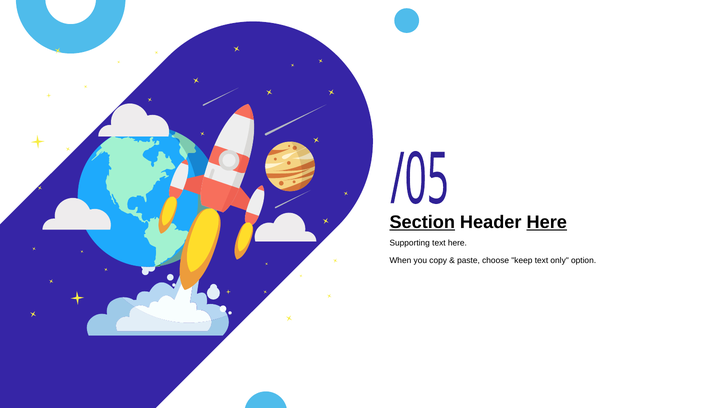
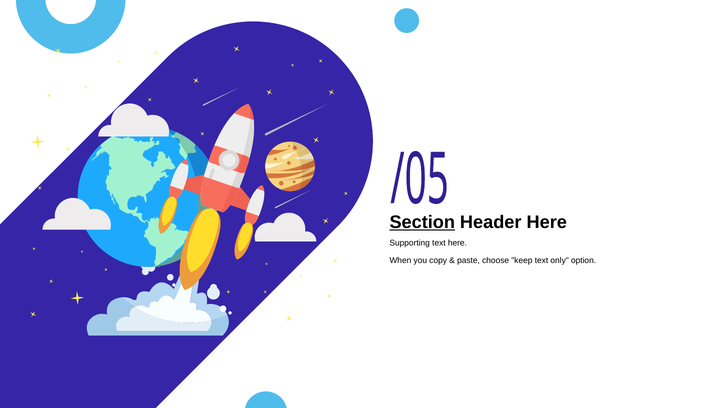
Here underline: present -> none (547, 222)
